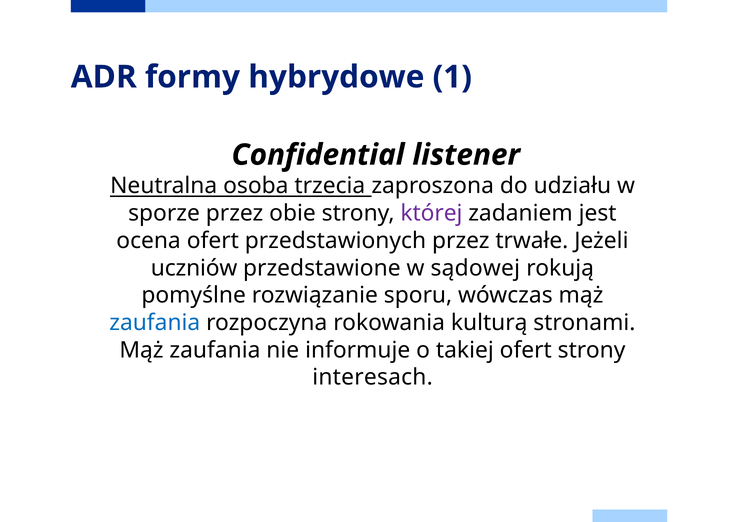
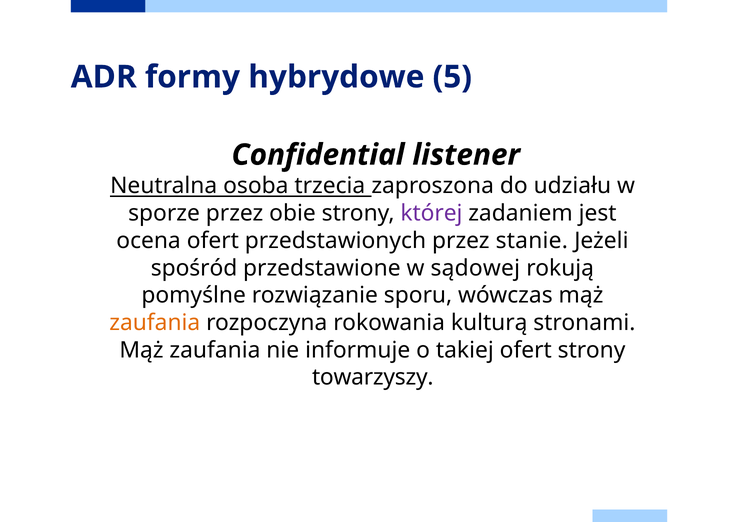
1: 1 -> 5 (452, 77)
trwałe: trwałe -> stanie (532, 241)
uczniów: uczniów -> spośród (194, 268)
zaufania colour: blue -> orange (155, 323)
interesach: interesach -> towarzyszy (373, 377)
